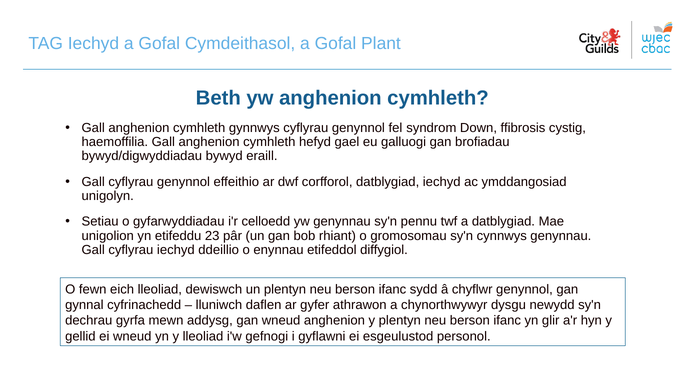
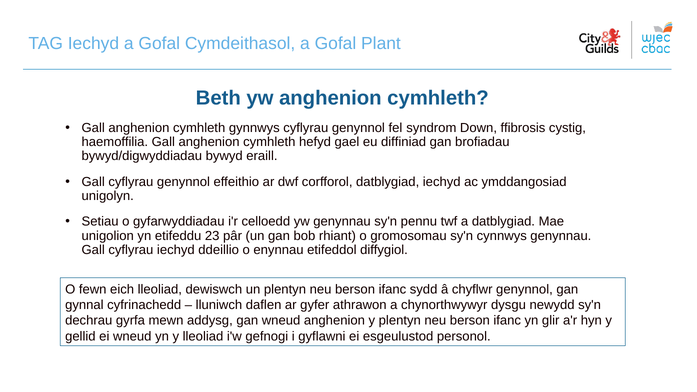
galluogi: galluogi -> diffiniad (404, 142)
